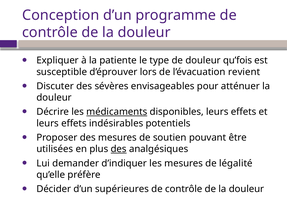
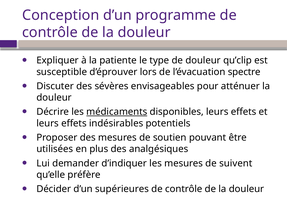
qu’fois: qu’fois -> qu’clip (238, 60)
revient: revient -> spectre (244, 72)
des underline: present -> none (119, 149)
légalité: légalité -> suivent (236, 163)
